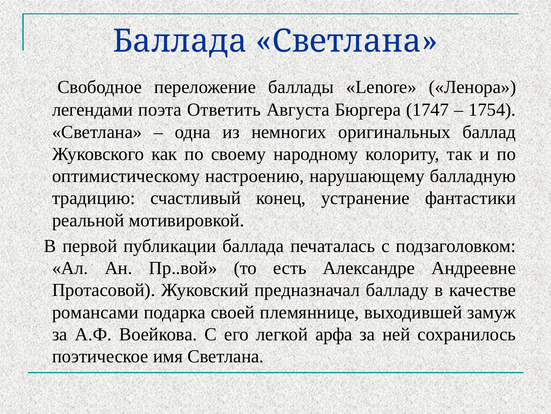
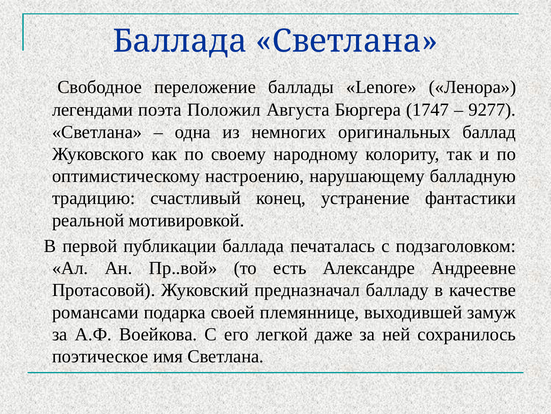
Ответить: Ответить -> Положил (224, 110)
1754: 1754 -> 9277 (492, 110)
арфа: арфа -> даже (334, 334)
